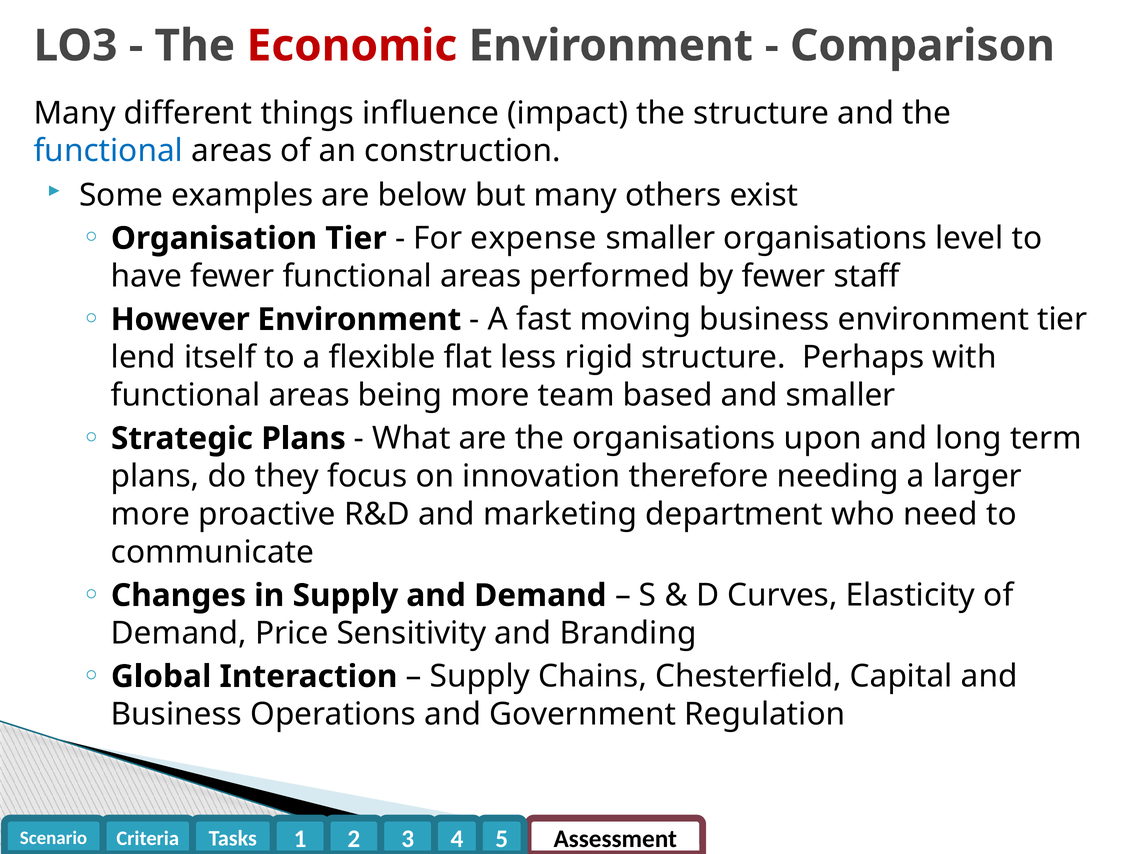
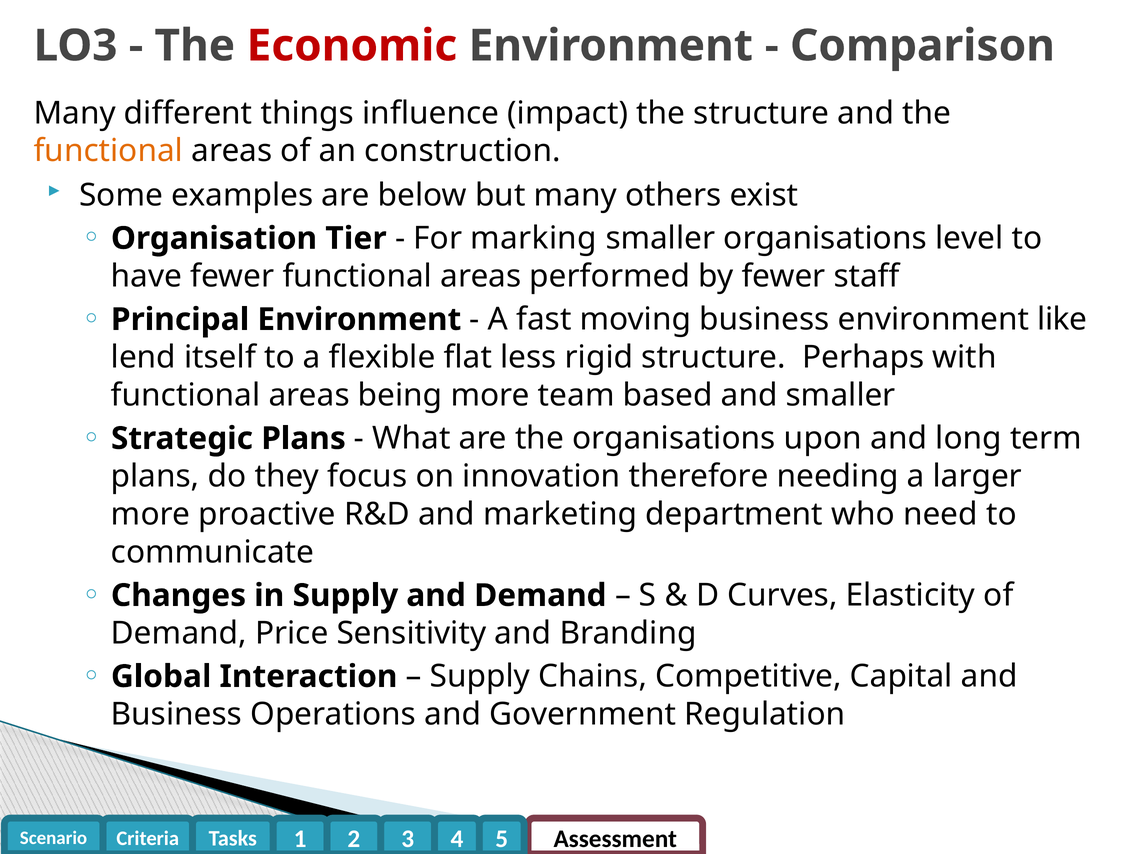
functional colour: blue -> orange (108, 151)
expense: expense -> marking (534, 238)
However: However -> Principal (180, 319)
environment tier: tier -> like (1062, 319)
Chesterfield: Chesterfield -> Competitive (748, 676)
